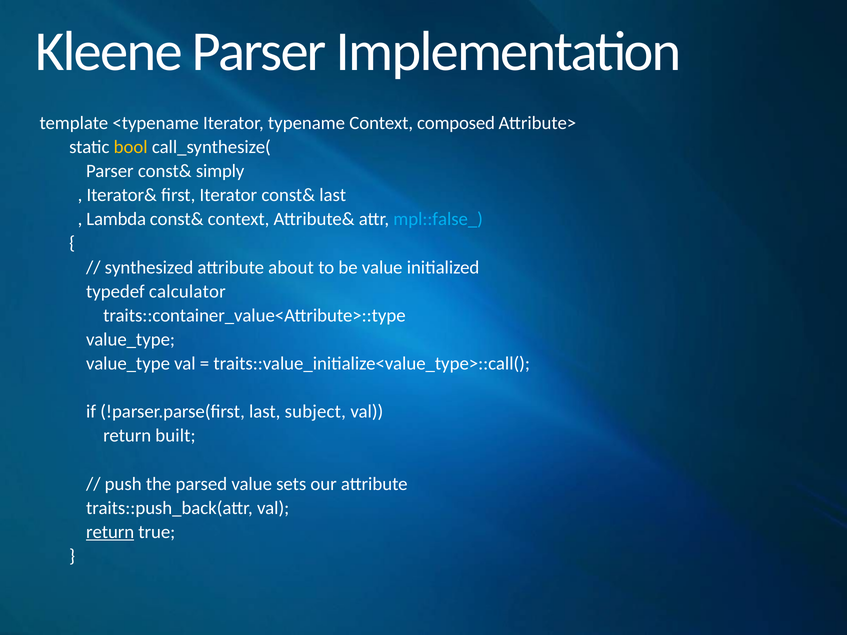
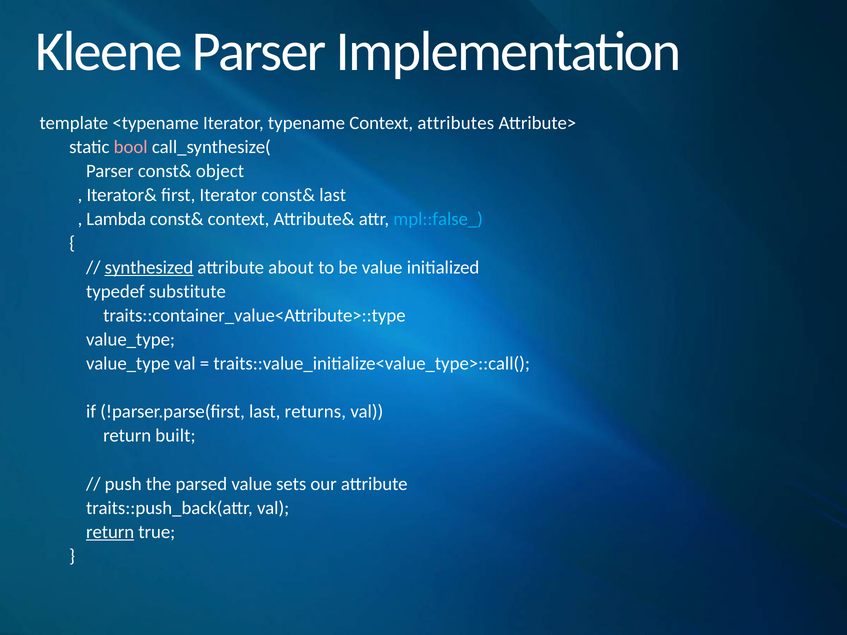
composed: composed -> attributes (456, 123)
bool colour: yellow -> pink (131, 147)
simply: simply -> object (220, 171)
synthesized underline: none -> present (149, 267)
calculator: calculator -> substitute (187, 292)
subject: subject -> returns (315, 412)
